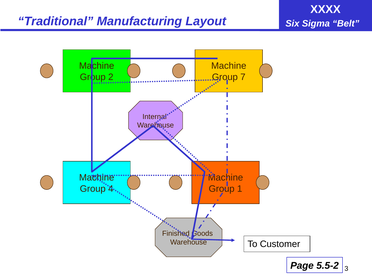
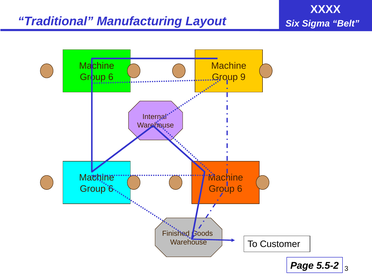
2: 2 -> 6 (111, 77)
7: 7 -> 9 (243, 77)
4: 4 -> 6 (111, 189)
1: 1 -> 6 (240, 189)
